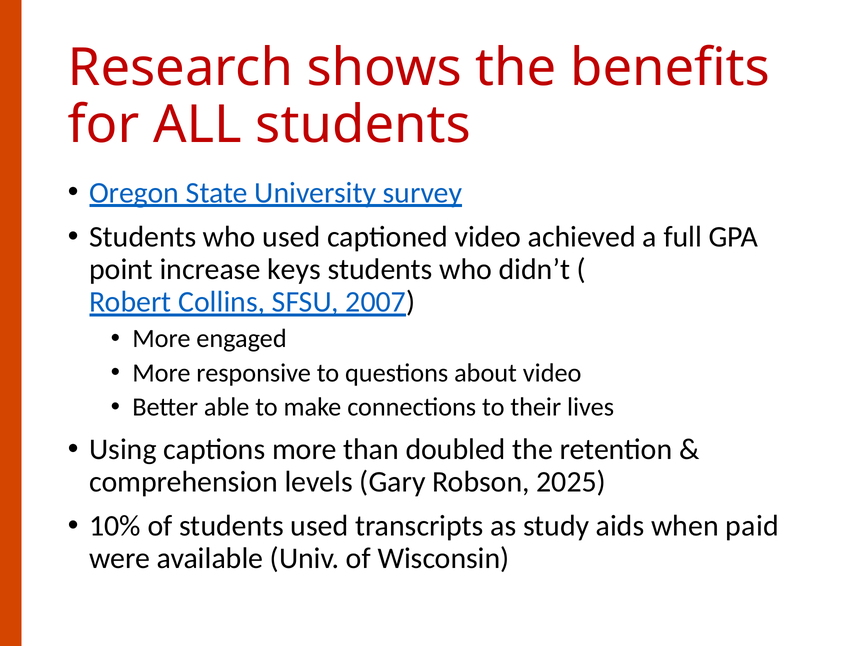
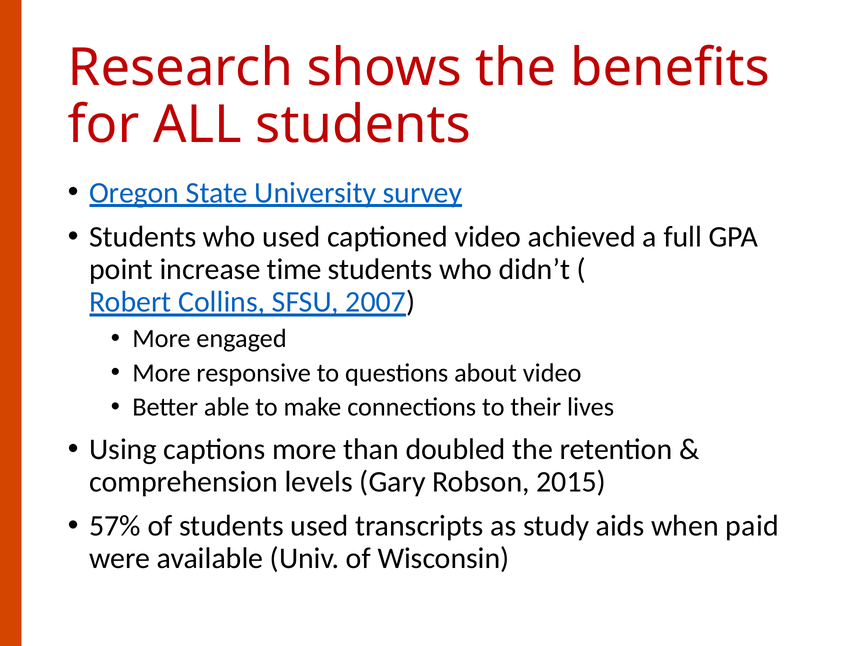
keys: keys -> time (294, 269)
2025: 2025 -> 2015 (571, 482)
10%: 10% -> 57% (115, 526)
